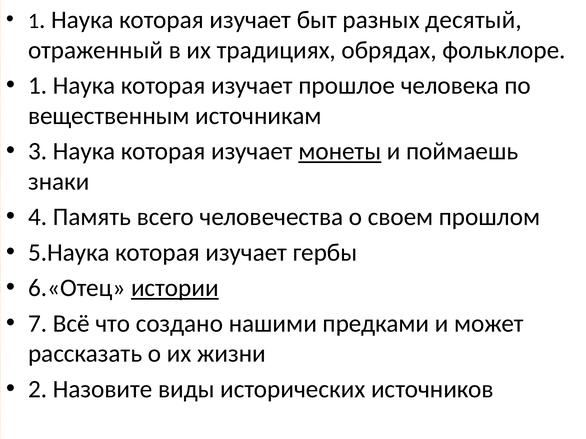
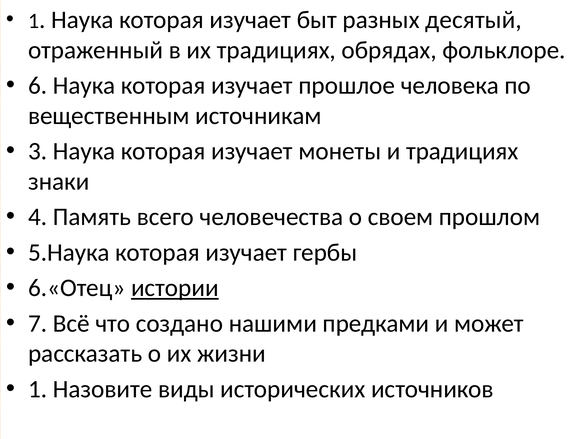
1: 1 -> 6 (38, 86)
монеты underline: present -> none (340, 151)
и поймаешь: поймаешь -> традициях (462, 151)
2: 2 -> 1 (38, 390)
